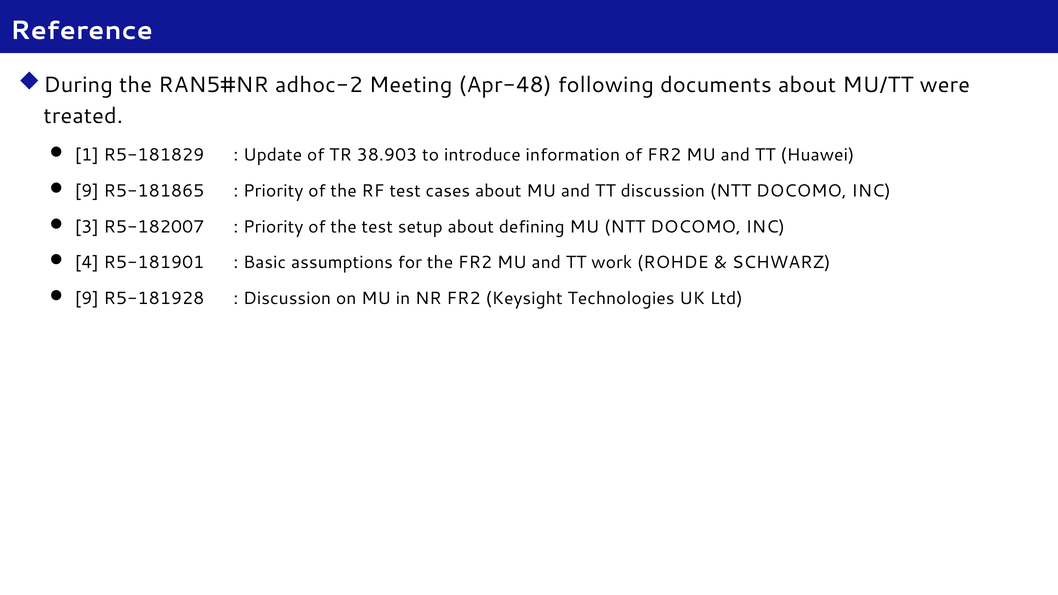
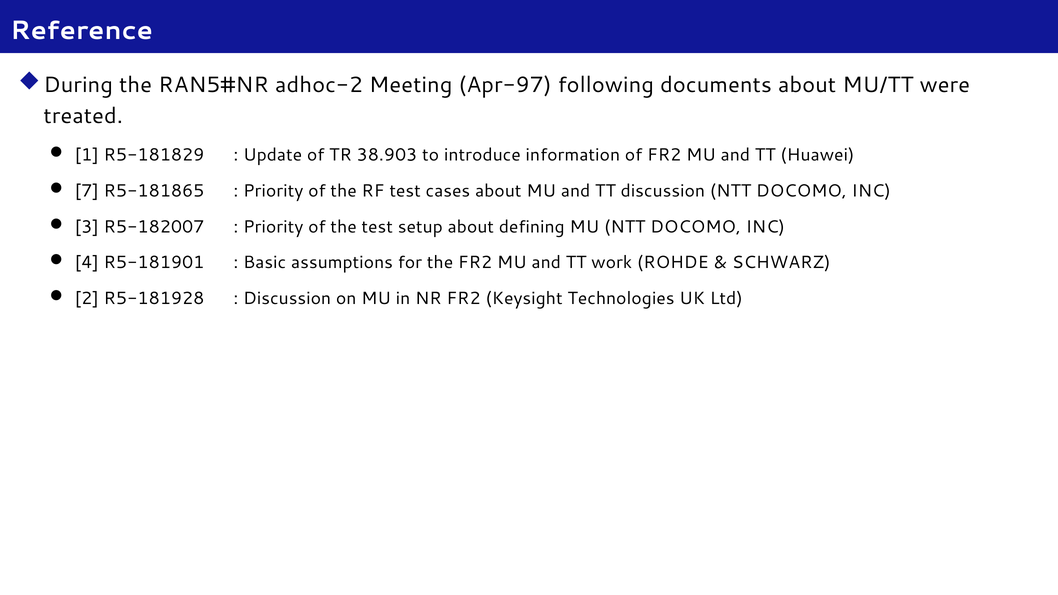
Apr-48: Apr-48 -> Apr-97 (505, 85)
9: 9 -> 7 (87, 191)
9: 9 -> 2 (87, 299)
